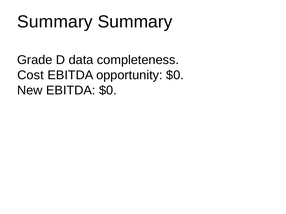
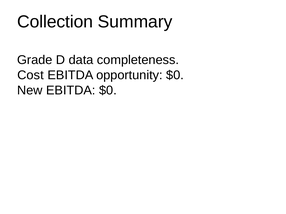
Summary: Summary -> Collection (55, 22)
